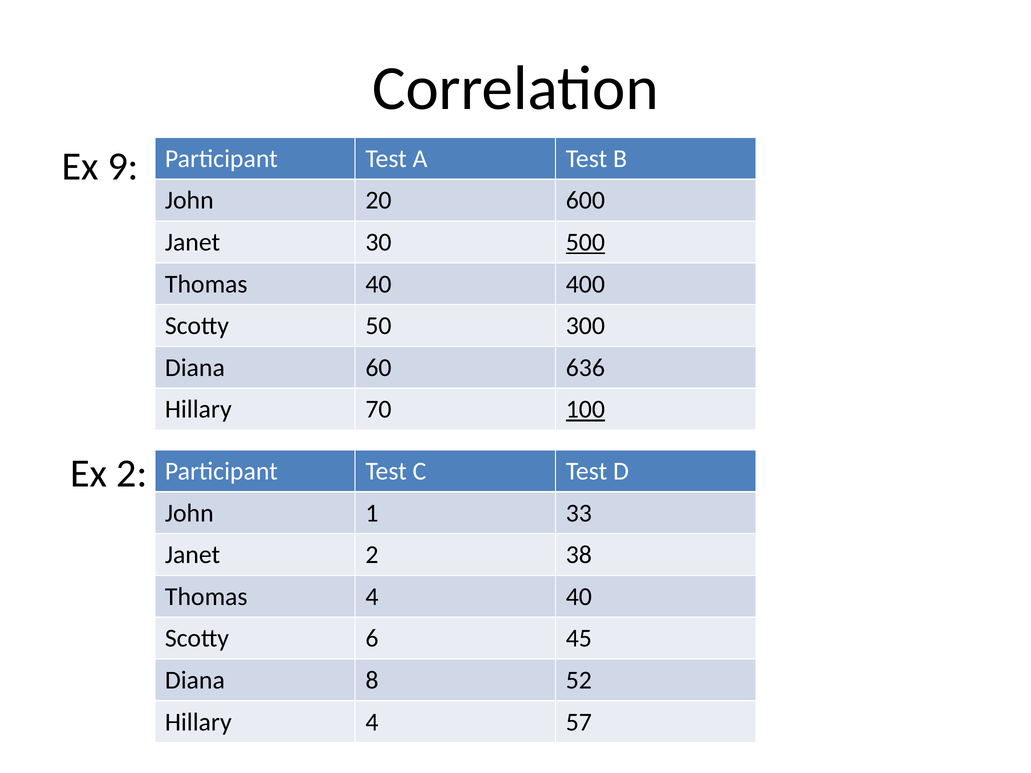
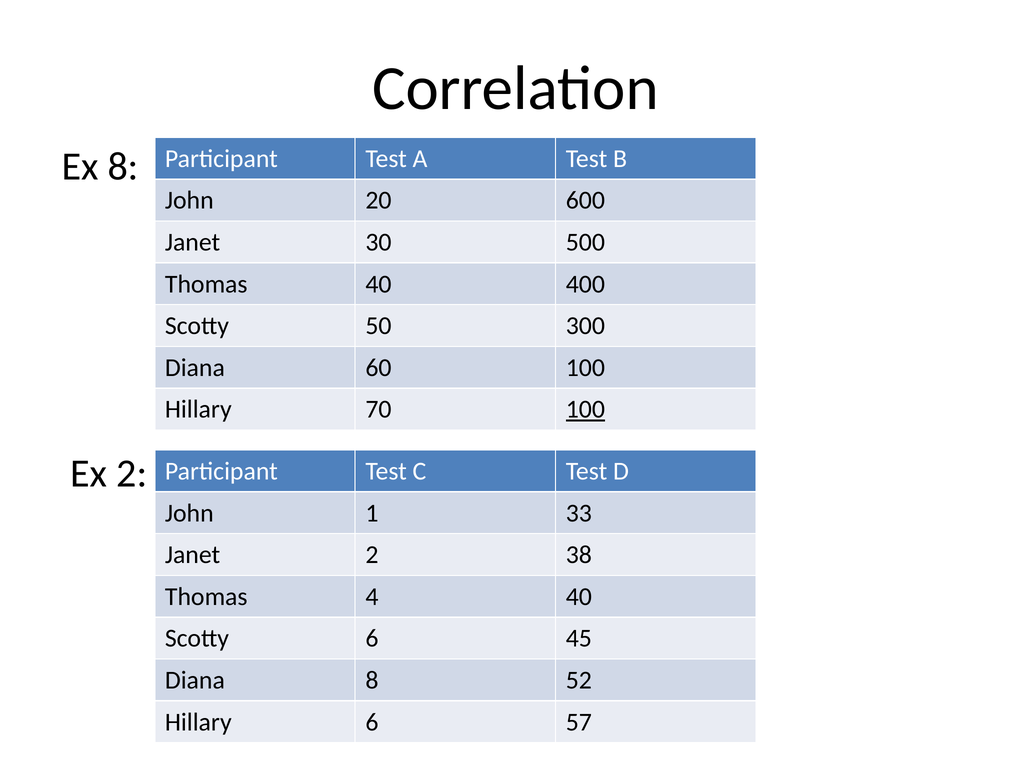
Ex 9: 9 -> 8 (123, 167)
500 underline: present -> none (585, 242)
60 636: 636 -> 100 (585, 368)
Hillary 4: 4 -> 6 (372, 722)
